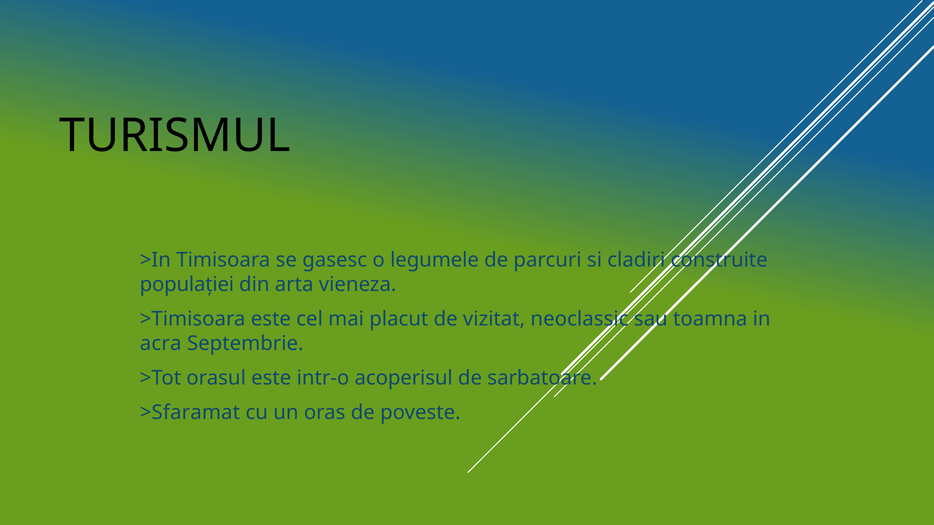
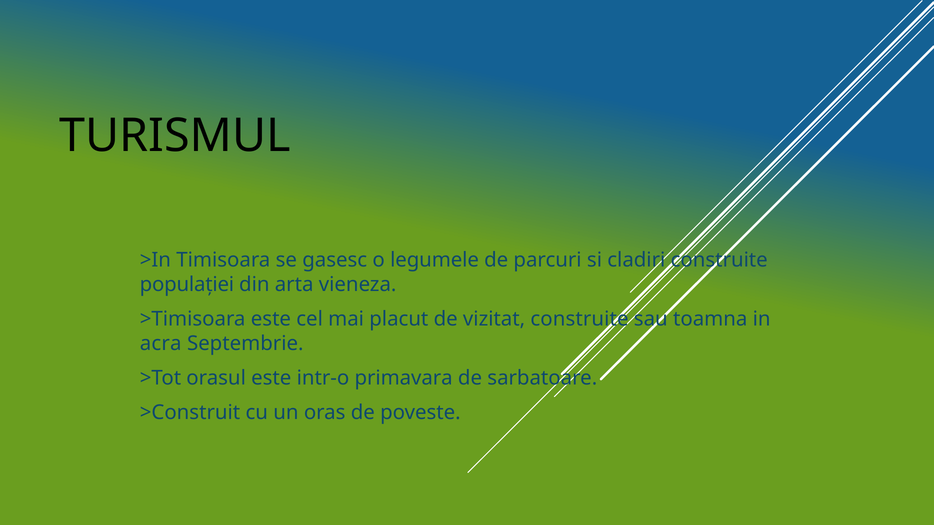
vizitat neoclassic: neoclassic -> construite (580, 319)
acoperisul: acoperisul -> primavara (404, 378)
>Sfaramat: >Sfaramat -> >Construit (190, 413)
